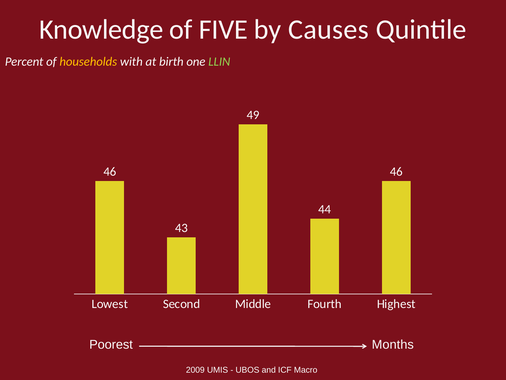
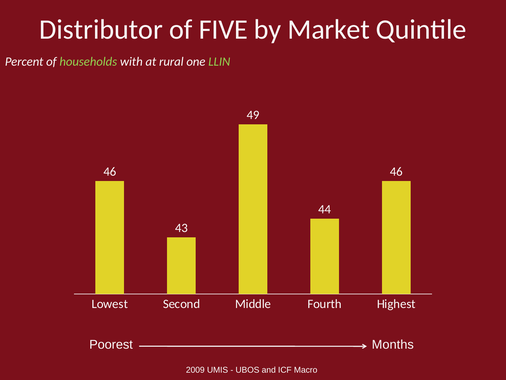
Knowledge: Knowledge -> Distributor (101, 29)
Causes: Causes -> Market (329, 29)
households colour: yellow -> light green (88, 62)
birth: birth -> rural (171, 62)
